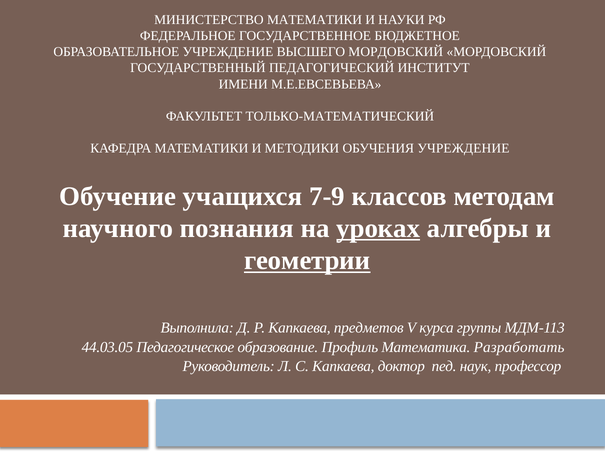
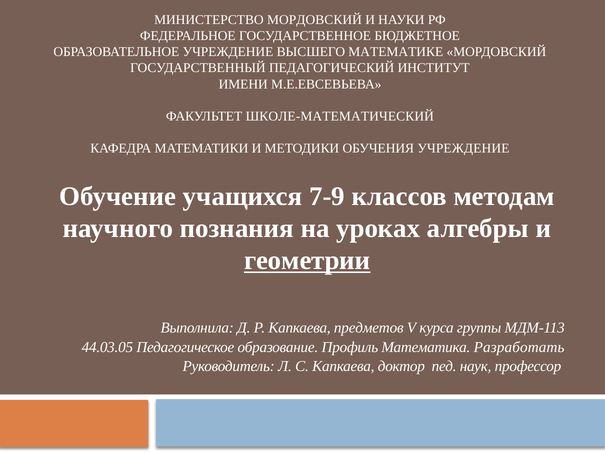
МИНИСТЕРСТВО МАТЕМАТИКИ: МАТЕМАТИКИ -> МОРДОВСКИЙ (314, 20)
ВЫСШЕГО МОРДОВСКИЙ: МОРДОВСКИЙ -> МАТЕМАТИКЕ (396, 52)
ТОЛЬКО-МАТЕМАТИЧЕСКИЙ: ТОЛЬКО-МАТЕМАТИЧЕСКИЙ -> ШКОЛЕ-МАТЕМАТИЧЕСКИЙ (340, 117)
уроках underline: present -> none (378, 229)
